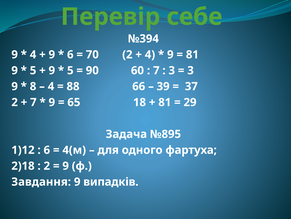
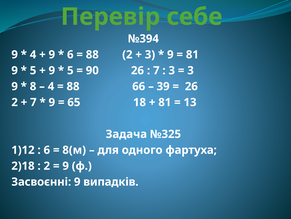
70: 70 -> 88 (92, 54)
4: 4 -> 3 (150, 54)
90 60: 60 -> 26 (137, 70)
37: 37 -> 26 (191, 86)
29: 29 -> 13 (190, 102)
№895: №895 -> №325 (165, 134)
4(м: 4(м -> 8(м (74, 150)
Завдання: Завдання -> Засвоєнні (41, 181)
